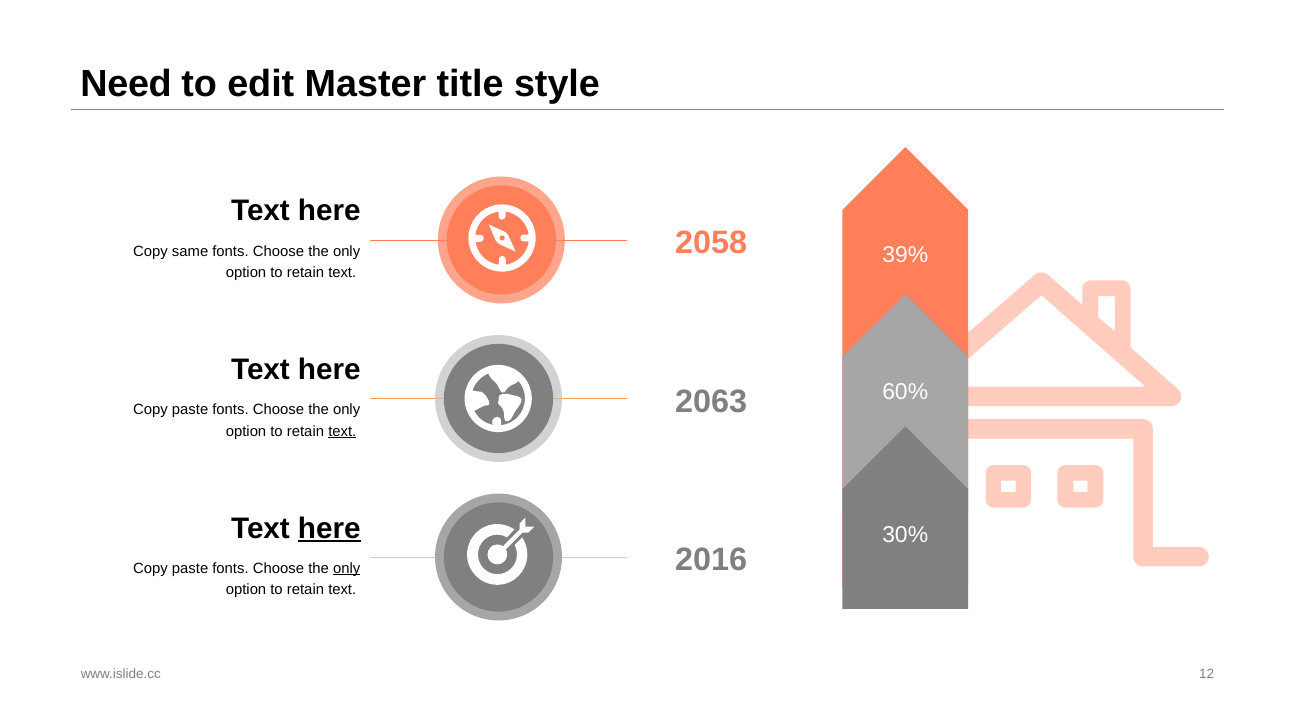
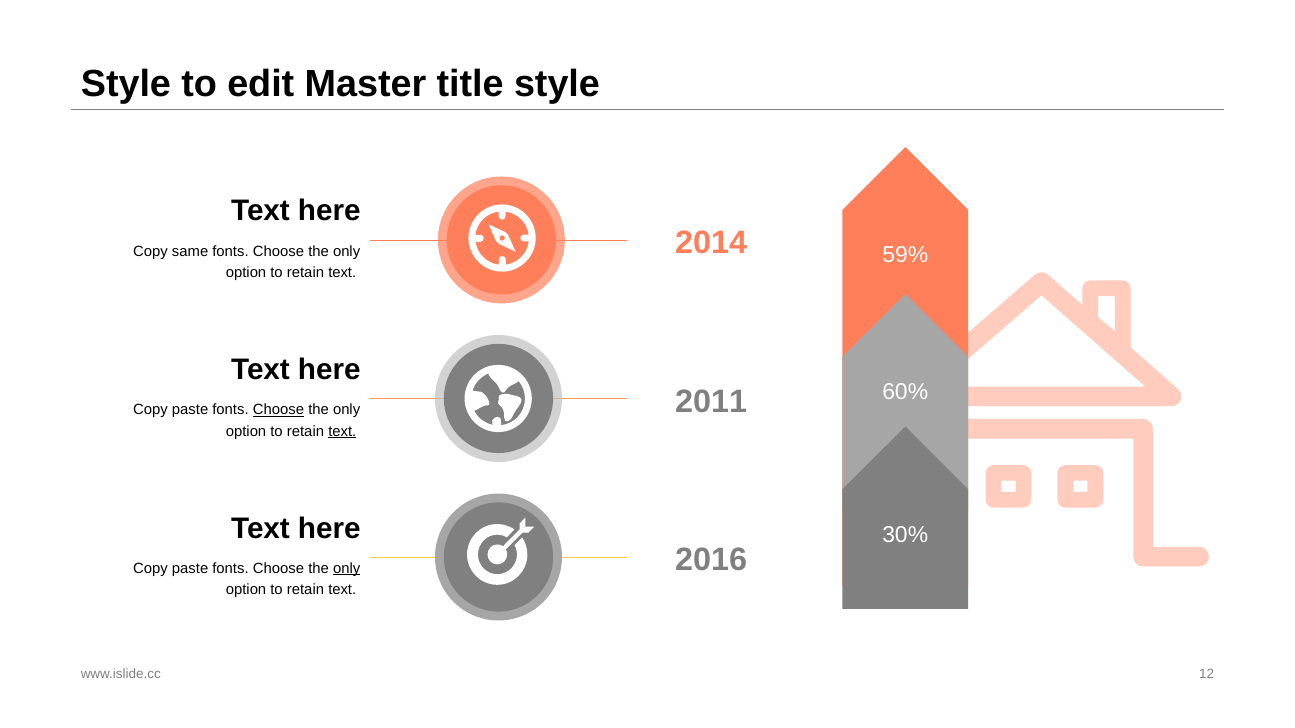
Need: Need -> Style (126, 84)
2058: 2058 -> 2014 (711, 243)
39%: 39% -> 59% (905, 255)
2063: 2063 -> 2011 (711, 402)
Choose underline: none -> present (278, 410)
here underline: present -> none (329, 529)
